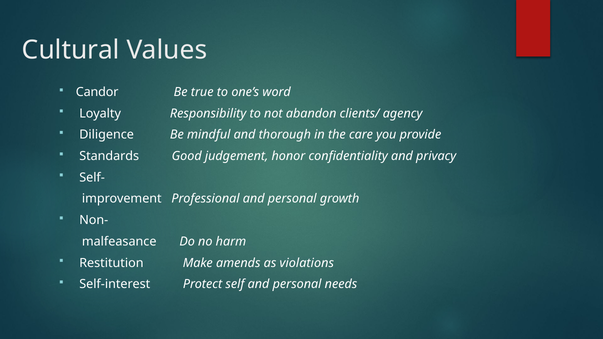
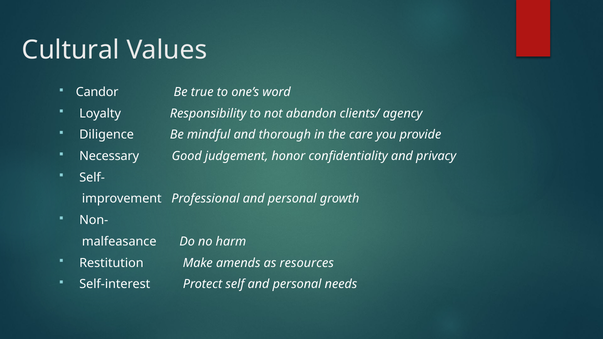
Standards: Standards -> Necessary (109, 156)
violations: violations -> resources (307, 263)
